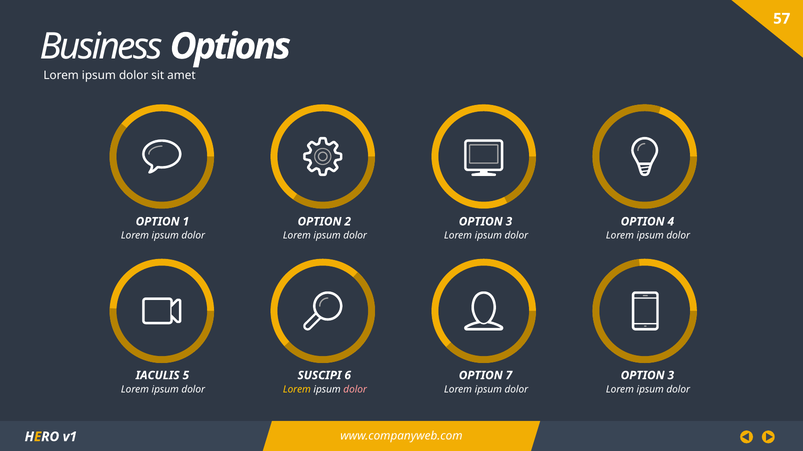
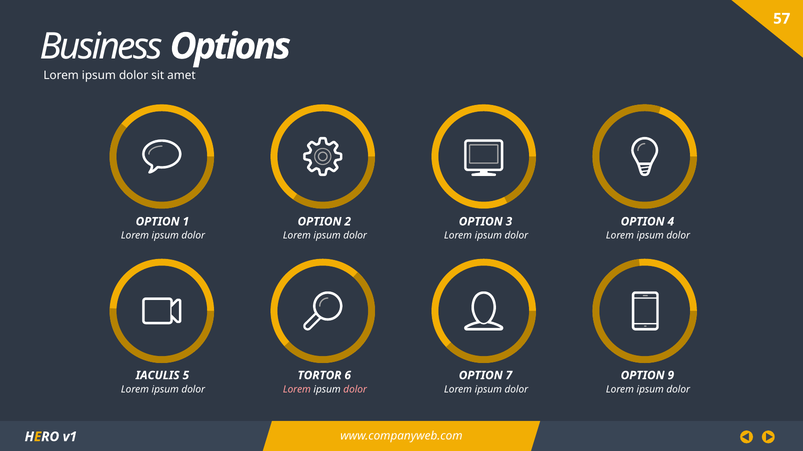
SUSCIPI: SUSCIPI -> TORTOR (320, 376)
3: 3 -> 9 (671, 376)
Lorem colour: yellow -> pink (297, 390)
